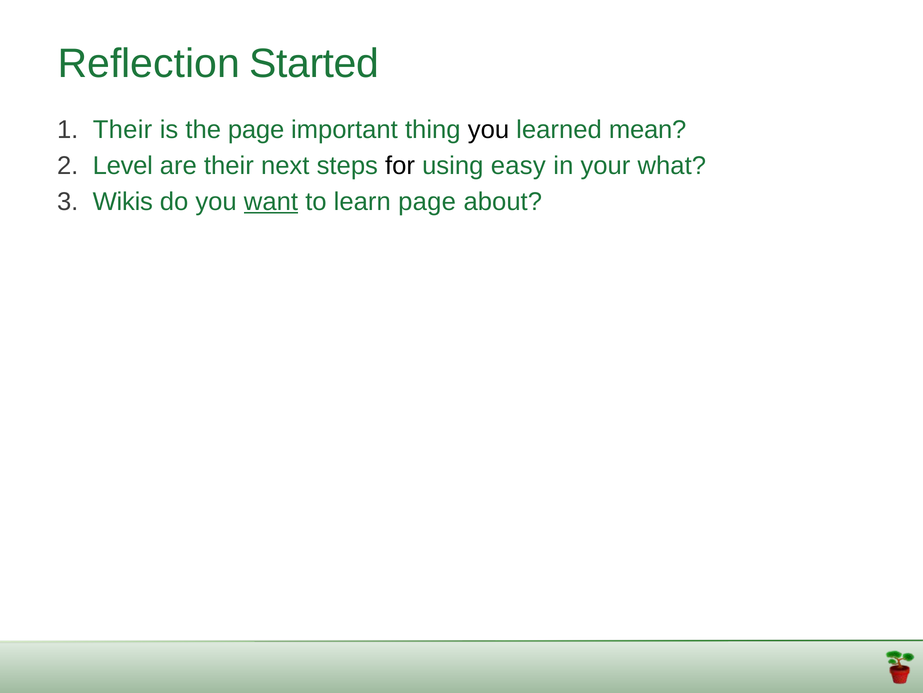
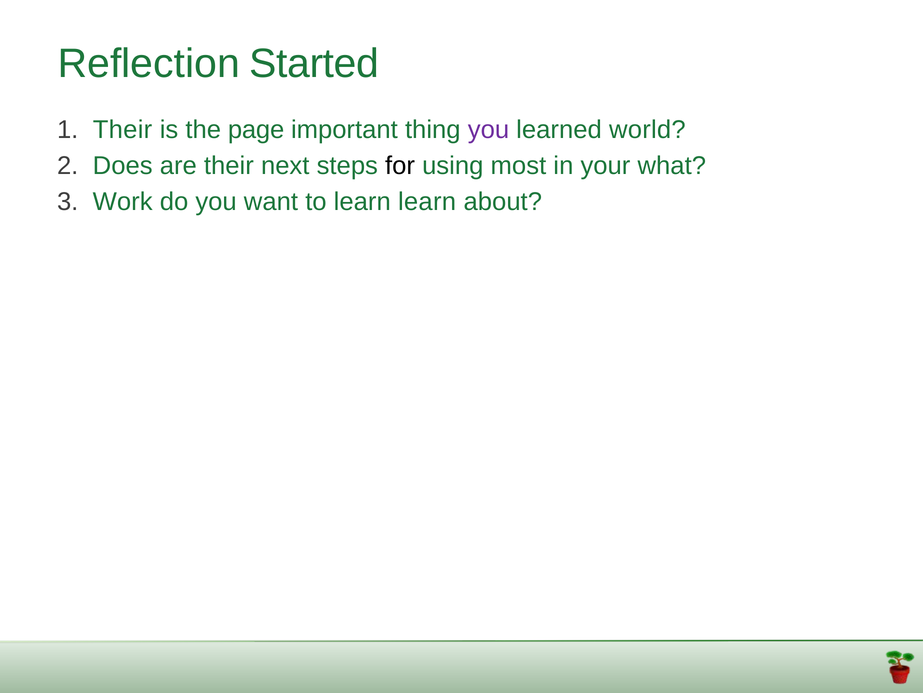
you colour: black -> purple (489, 130)
mean: mean -> world (647, 130)
Level: Level -> Does (123, 165)
easy: easy -> most (518, 165)
Wikis: Wikis -> Work (123, 201)
want underline: present -> none (271, 201)
learn page: page -> learn (427, 201)
